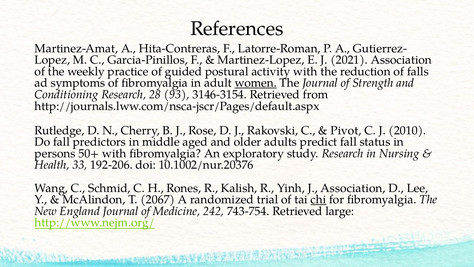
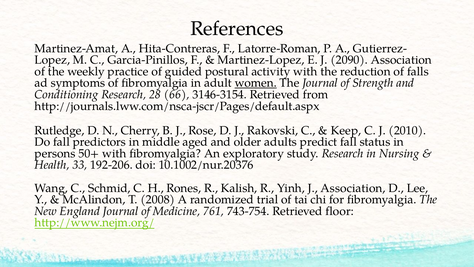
2021: 2021 -> 2090 (349, 60)
93: 93 -> 66 (177, 94)
Pivot: Pivot -> Keep (346, 130)
2067: 2067 -> 2008 (158, 199)
chi underline: present -> none (318, 199)
242: 242 -> 761 (214, 211)
large: large -> floor (340, 211)
